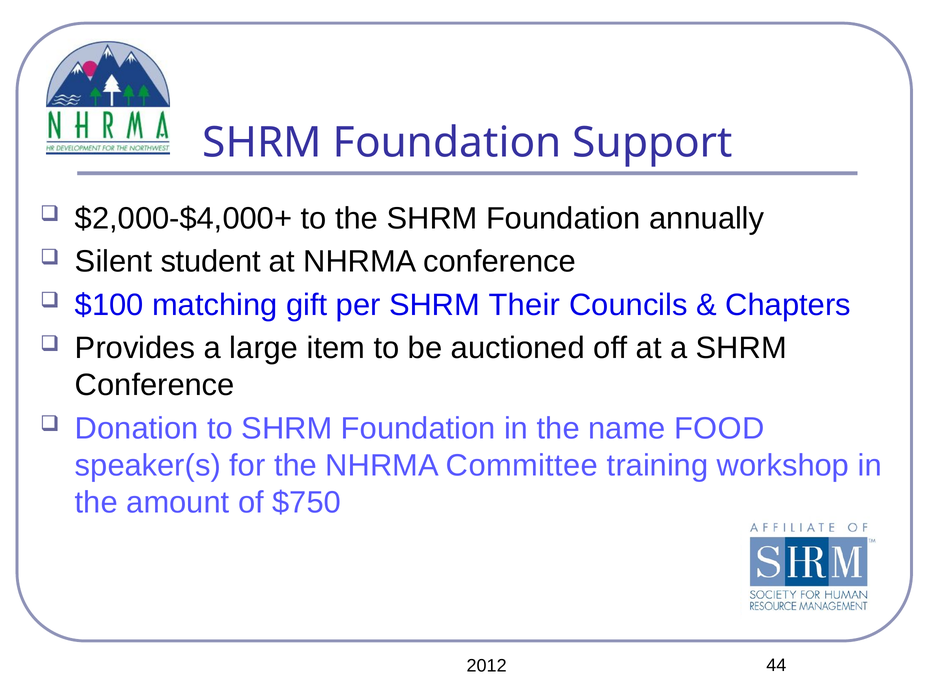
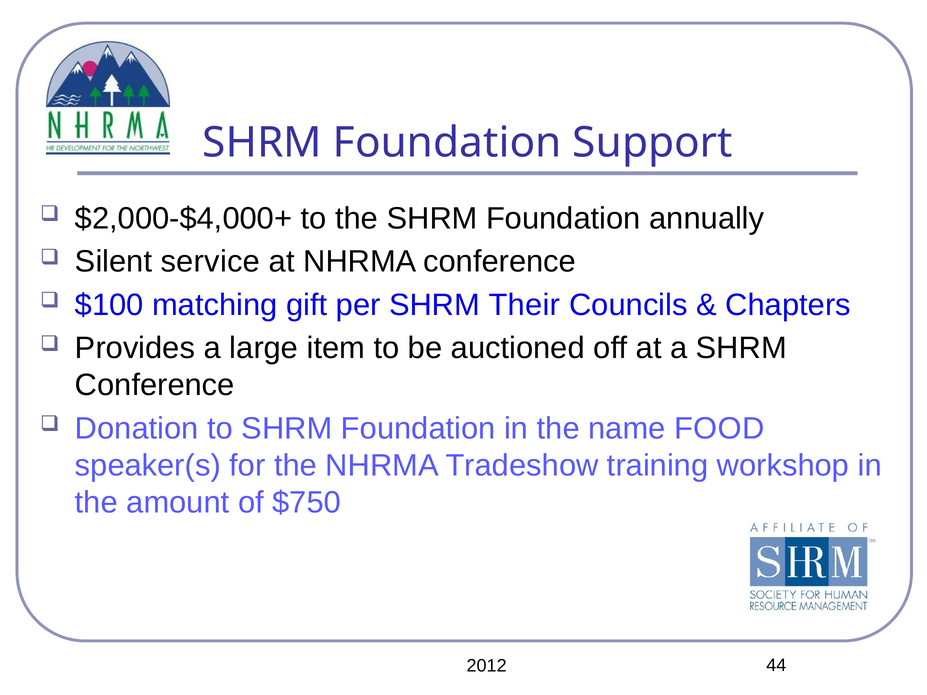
student: student -> service (210, 262)
Committee: Committee -> Tradeshow (522, 466)
